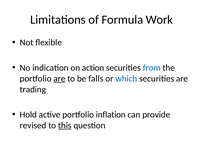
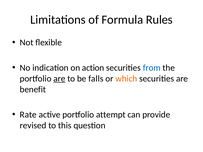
Work: Work -> Rules (159, 20)
which colour: blue -> orange (126, 79)
trading: trading -> benefit (33, 90)
Hold: Hold -> Rate (28, 115)
inflation: inflation -> attempt (111, 115)
this underline: present -> none (65, 126)
